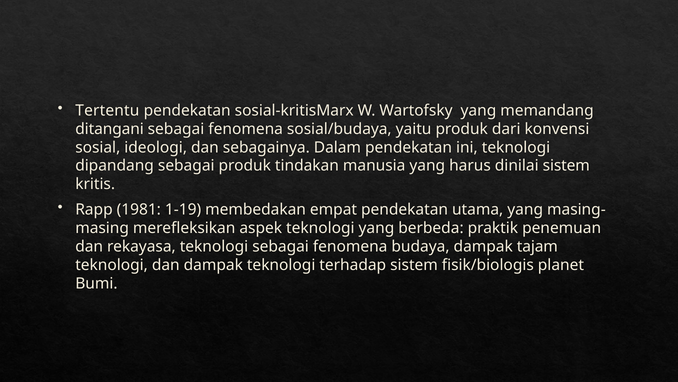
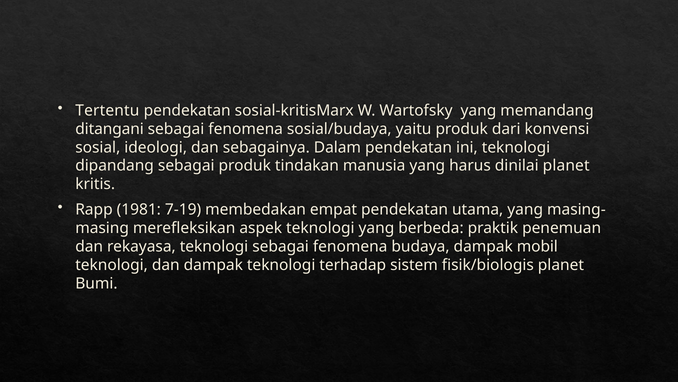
dinilai sistem: sistem -> planet (566, 166)
1-19: 1-19 -> 7-19 (183, 209)
tajam: tajam -> mobil (537, 246)
